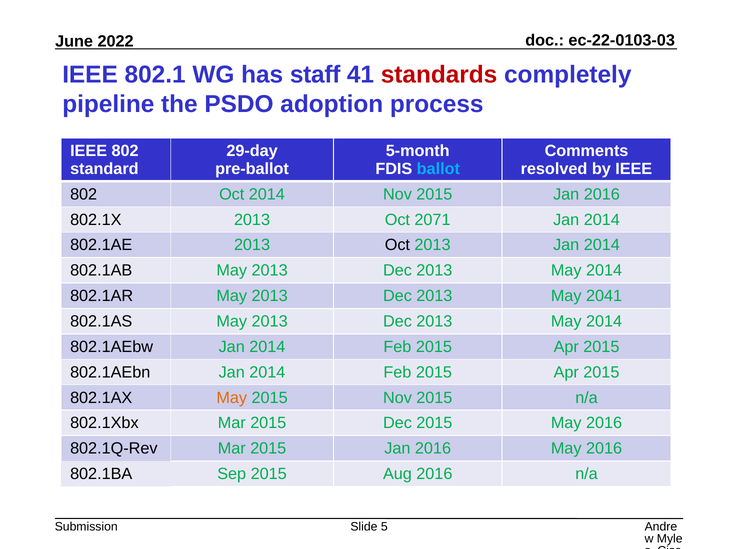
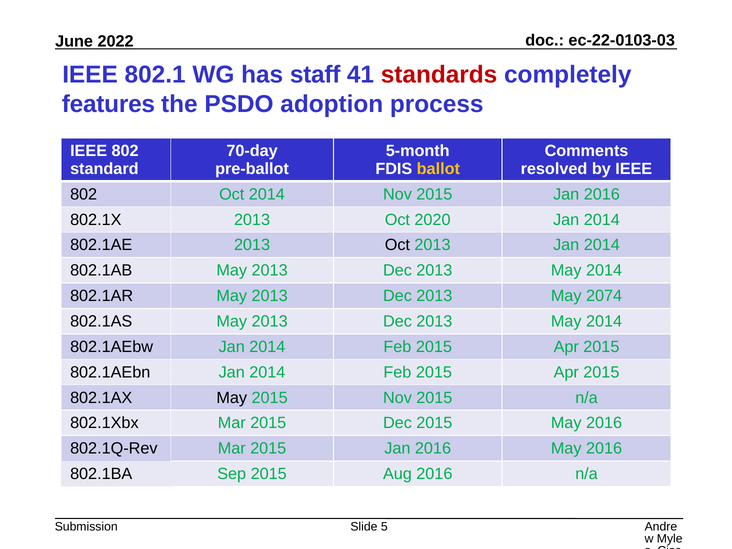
pipeline: pipeline -> features (108, 104)
29-day: 29-day -> 70-day (252, 151)
ballot colour: light blue -> yellow (438, 169)
2071: 2071 -> 2020 (432, 220)
2041: 2041 -> 2074 (604, 296)
May colour: orange -> black (232, 398)
